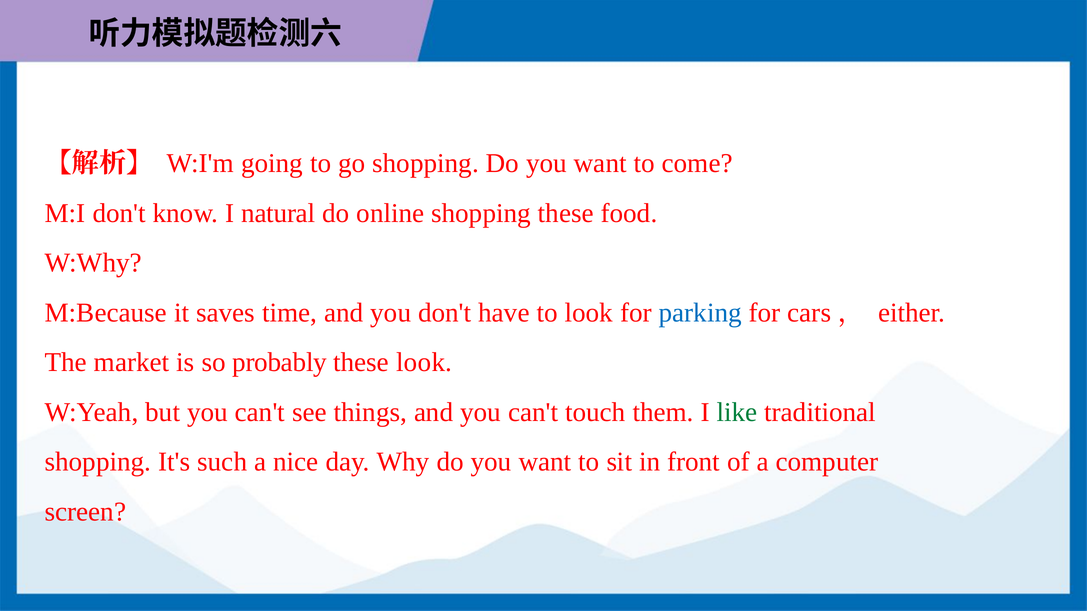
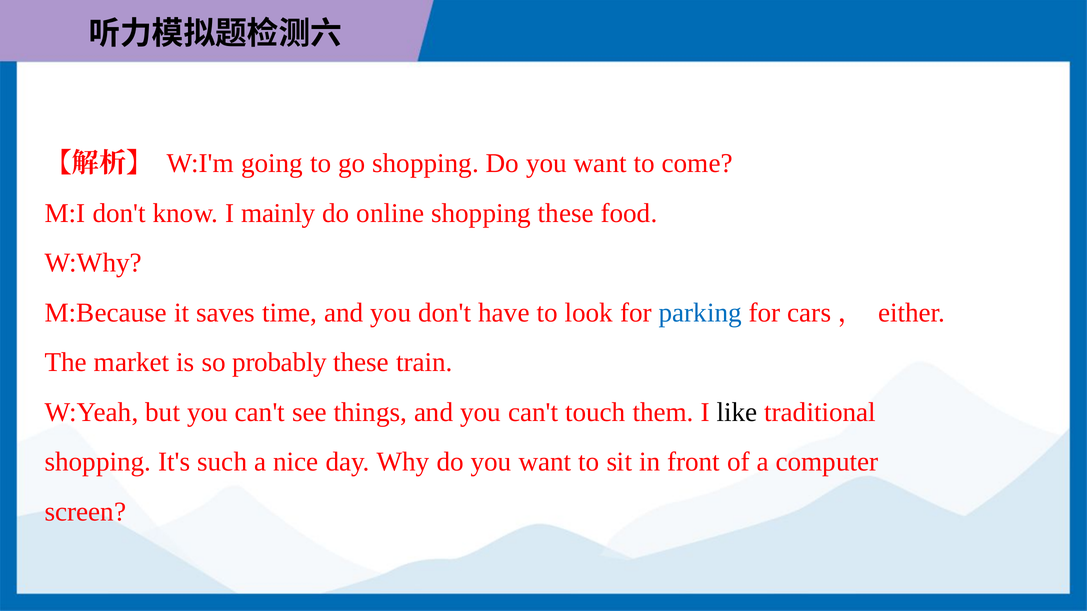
natural: natural -> mainly (278, 213)
these look: look -> train (424, 363)
like colour: green -> black (737, 413)
